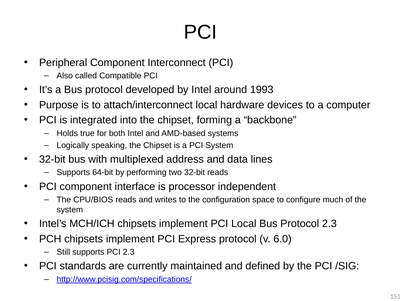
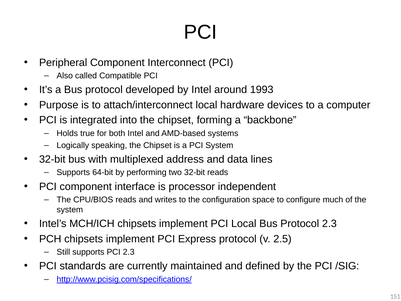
6.0: 6.0 -> 2.5 (282, 239)
